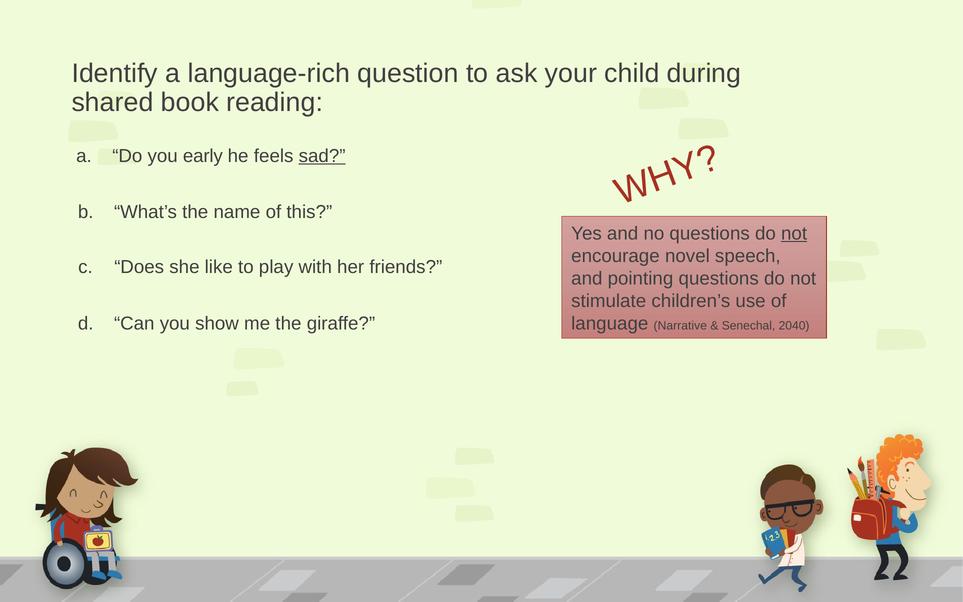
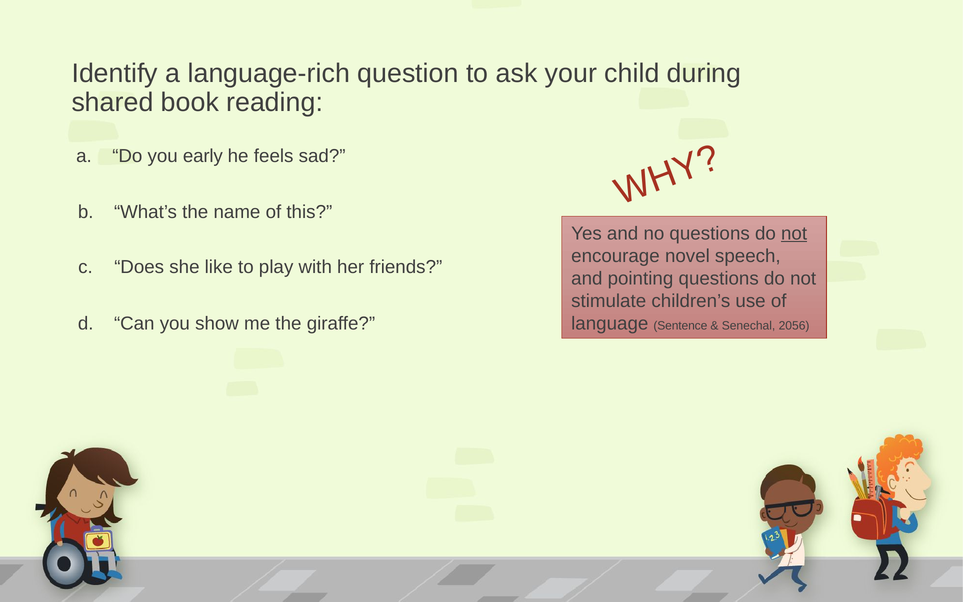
sad underline: present -> none (322, 156)
Narrative: Narrative -> Sentence (680, 326)
2040: 2040 -> 2056 (794, 326)
